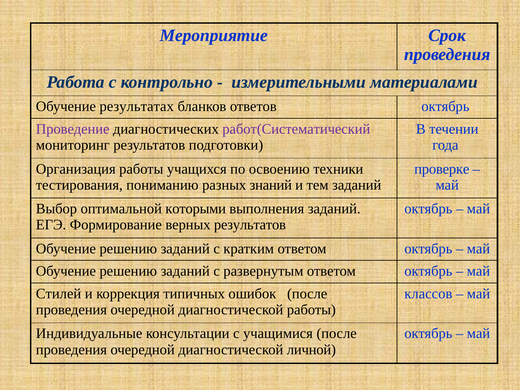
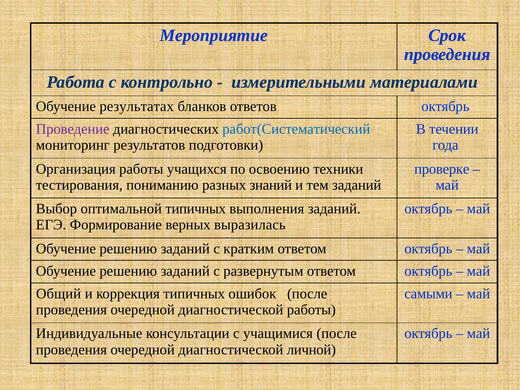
работ(Систематический colour: purple -> blue (296, 129)
оптимальной которыми: которыми -> типичных (196, 209)
верных результатов: результатов -> выразилась (250, 225)
Стилей: Стилей -> Общий (59, 294)
классов: классов -> самыми (428, 294)
